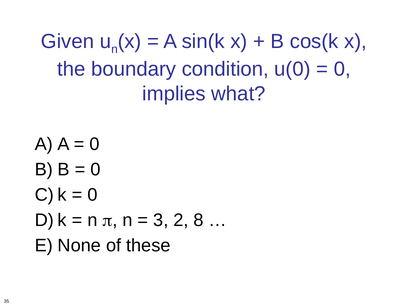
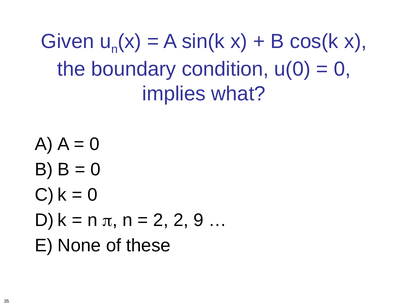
3: 3 -> 2 (161, 220)
8: 8 -> 9 (199, 220)
